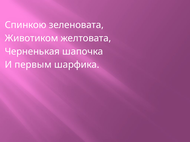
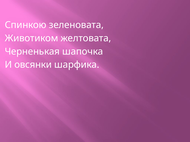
первым: первым -> овсянки (33, 65)
